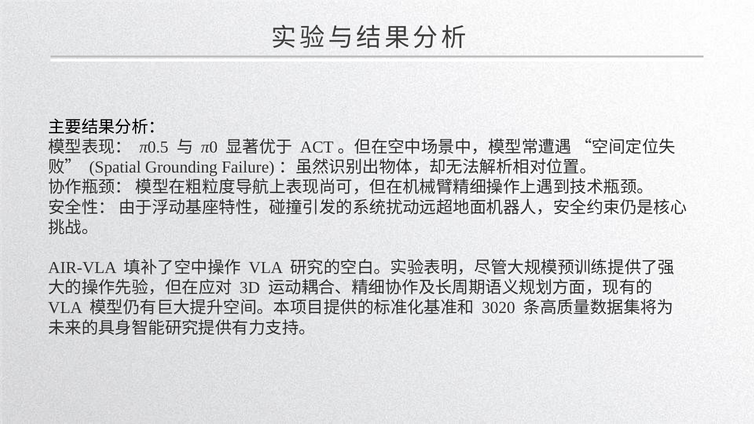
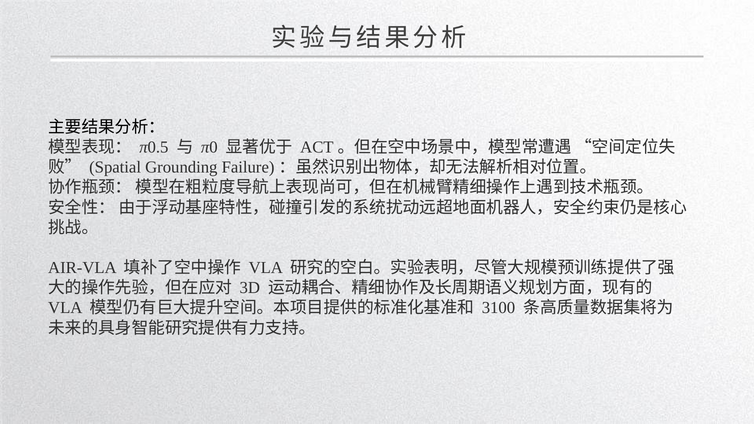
3020: 3020 -> 3100 (498, 308)
